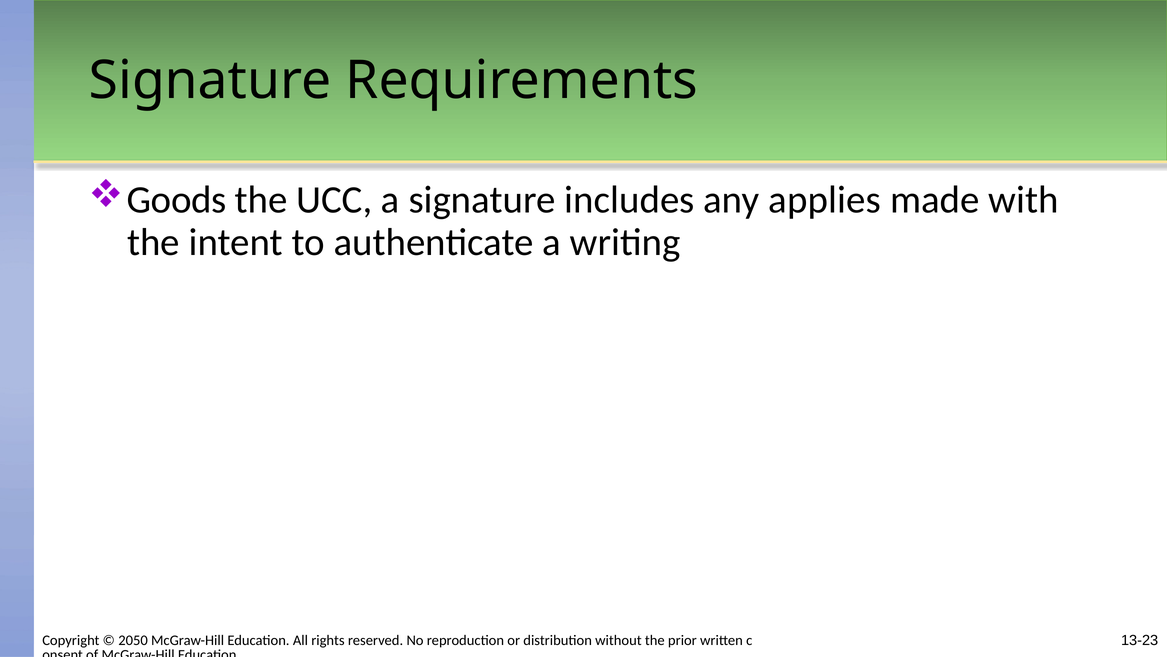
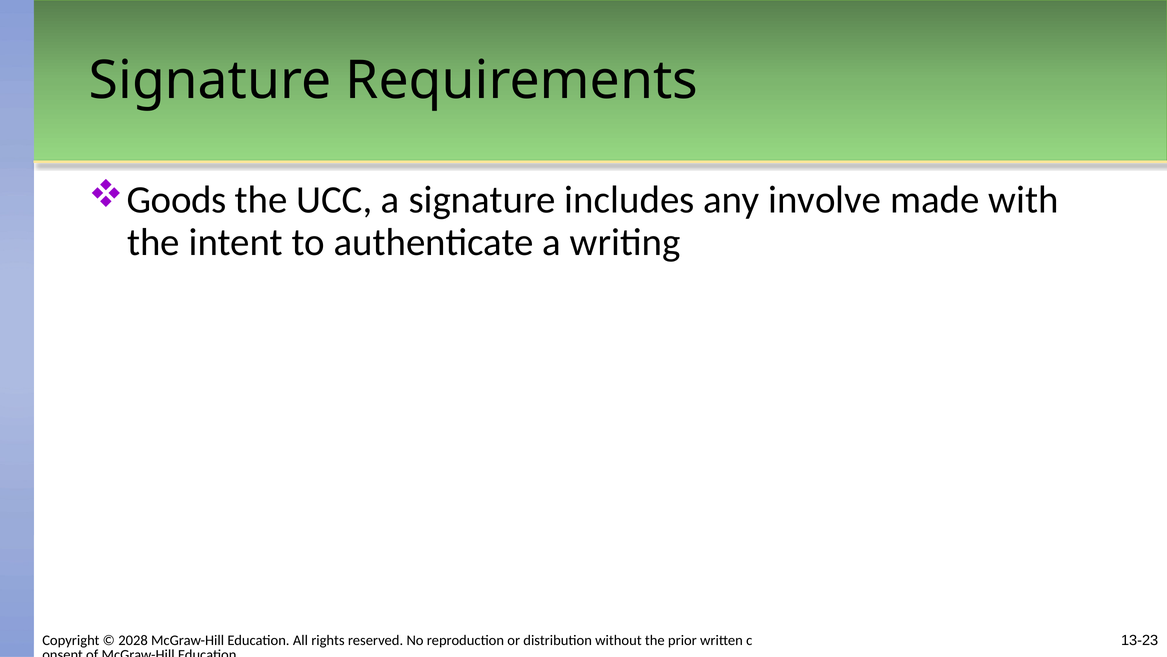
applies: applies -> involve (825, 200)
2050: 2050 -> 2028 (133, 640)
